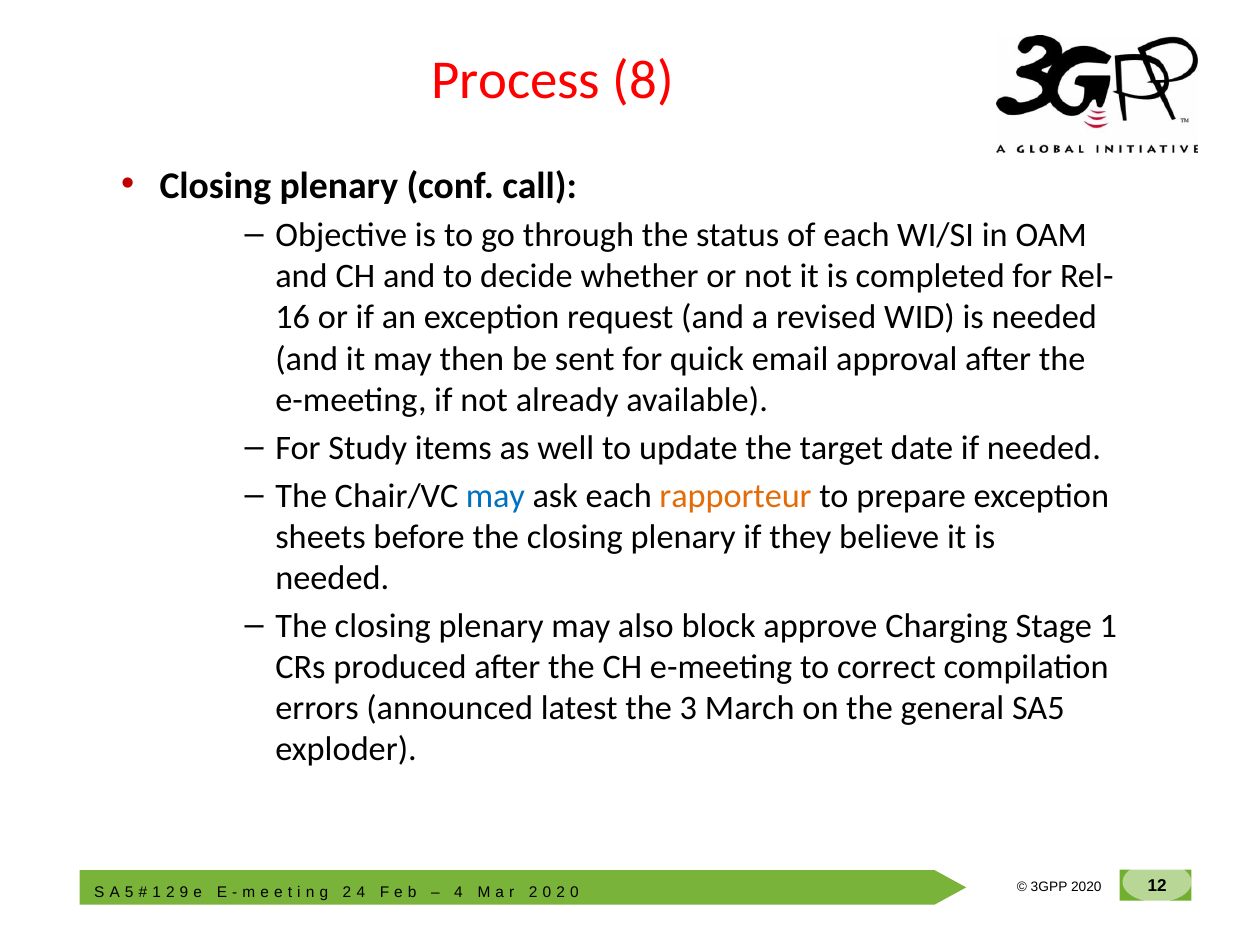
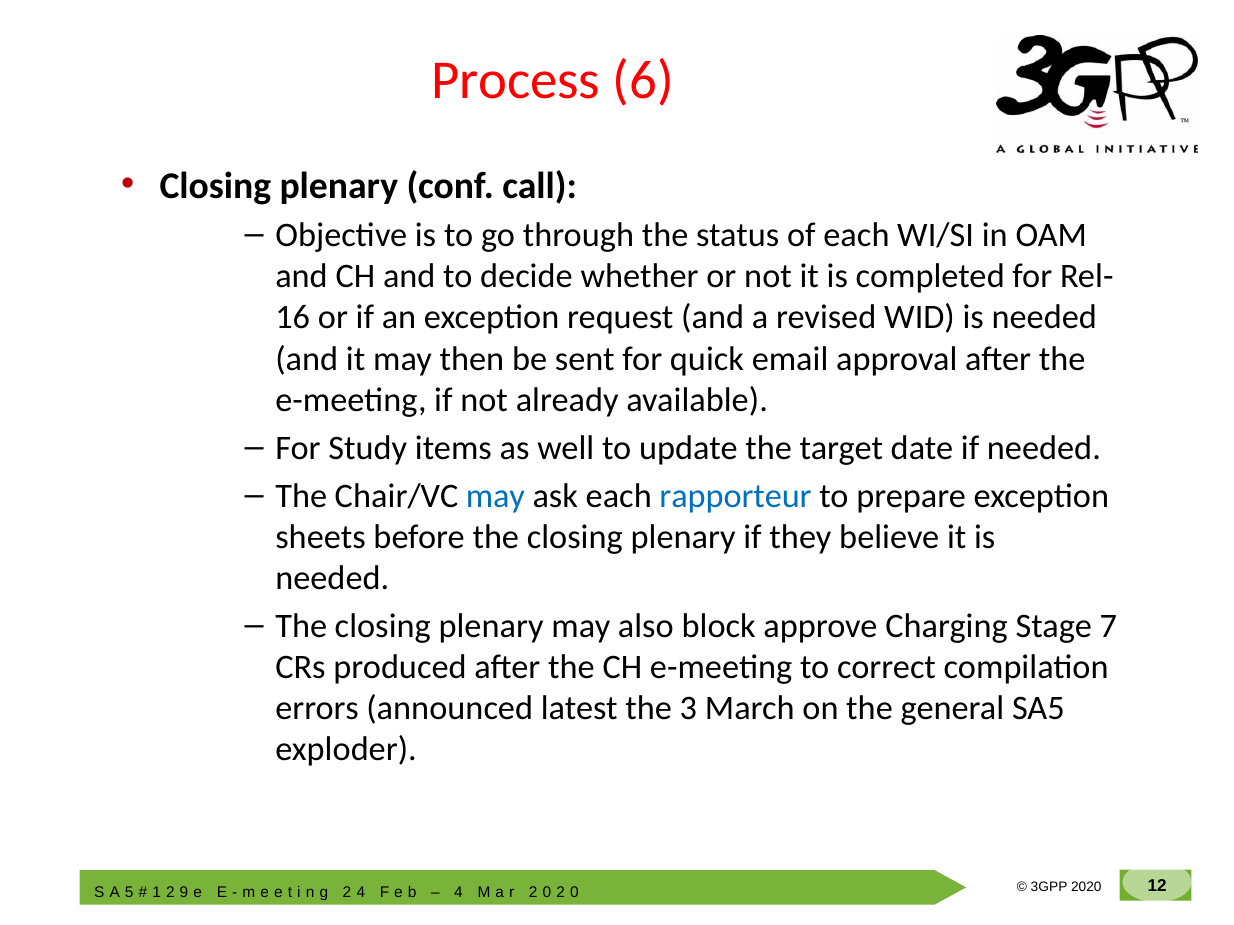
8: 8 -> 6 (643, 81)
rapporteur colour: orange -> blue (736, 496)
Stage 1: 1 -> 7 (1108, 626)
